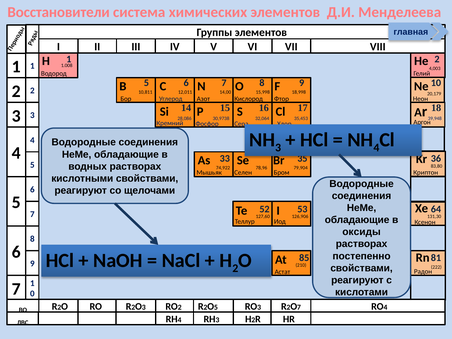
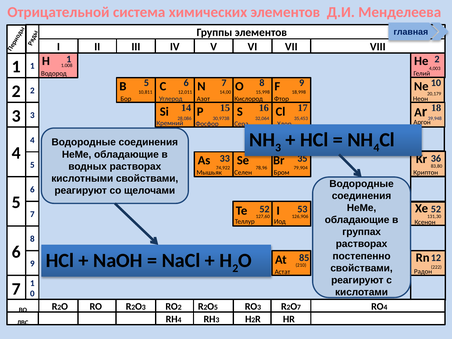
Восстановители: Восстановители -> Отрицательной (58, 12)
53 64: 64 -> 52 (436, 209)
оксиды: оксиды -> группах (362, 232)
81: 81 -> 12 (436, 258)
